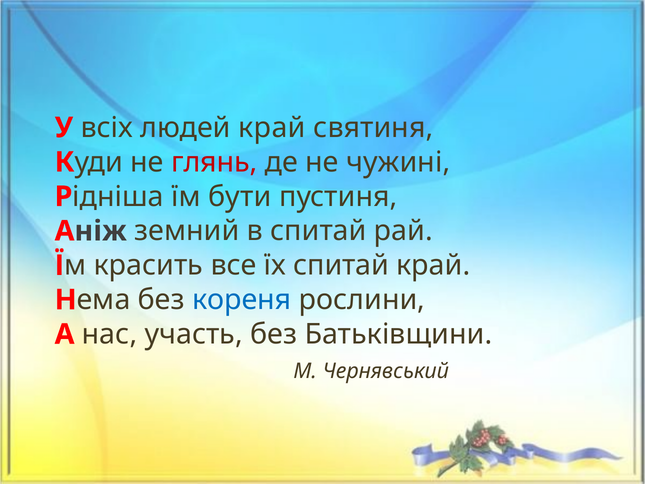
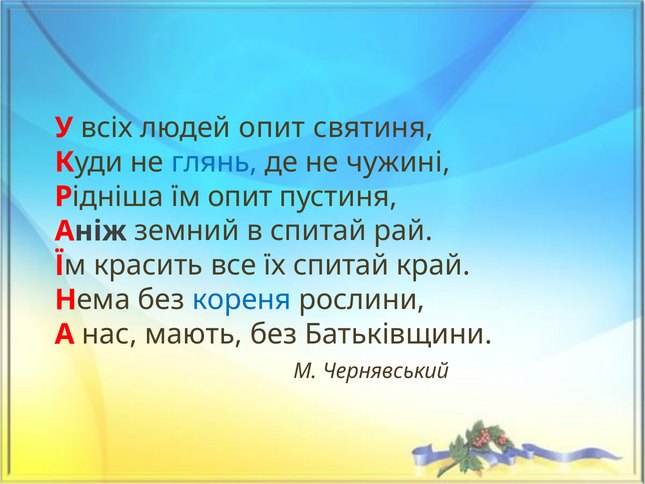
людей край: край -> опит (272, 128)
глянь colour: red -> blue (214, 162)
їм бути: бути -> опит (240, 196)
участь: участь -> мають (194, 334)
